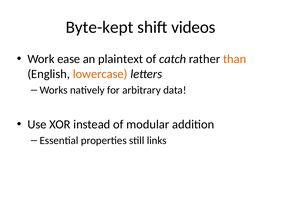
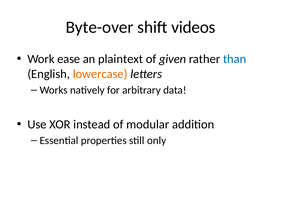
Byte-kept: Byte-kept -> Byte-over (100, 27)
catch: catch -> given (173, 59)
than colour: orange -> blue (235, 59)
links: links -> only (157, 140)
